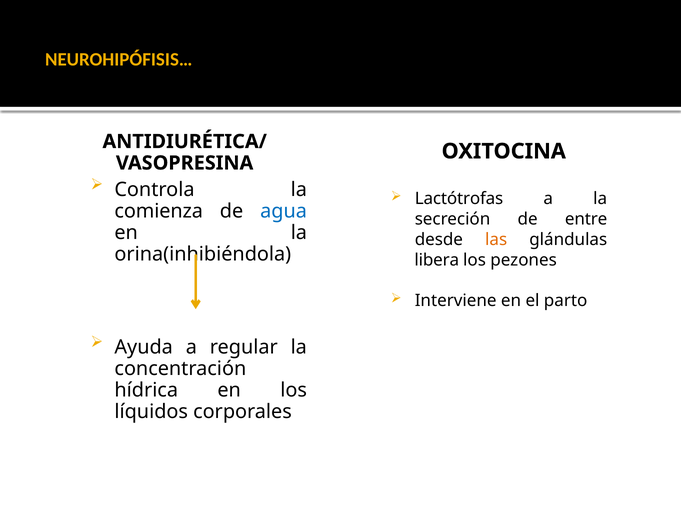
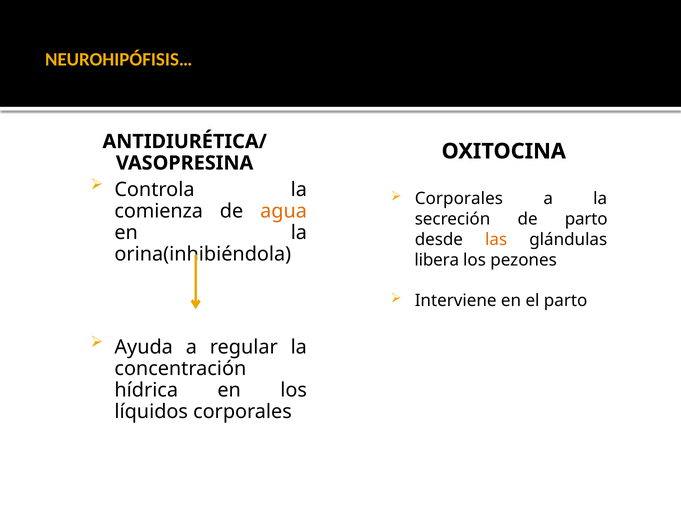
Lactótrofas: Lactótrofas -> Corporales (459, 199)
agua colour: blue -> orange (284, 211)
de entre: entre -> parto (586, 219)
